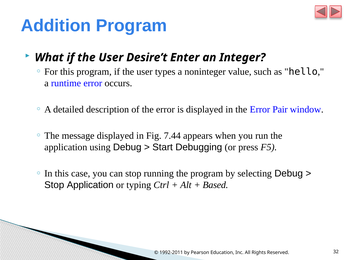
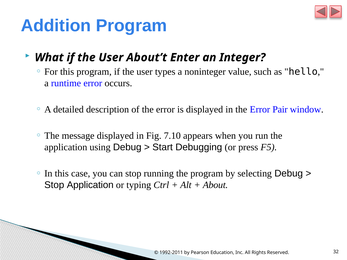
Desire’t: Desire’t -> About’t (147, 58)
7.44: 7.44 -> 7.10 (172, 136)
Based: Based -> About (215, 185)
